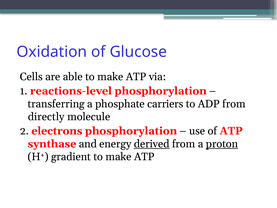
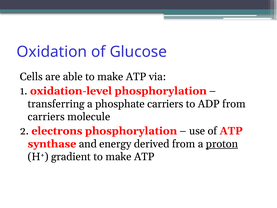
reactions-level: reactions-level -> oxidation-level (71, 91)
directly: directly -> carriers (46, 117)
derived underline: present -> none (152, 144)
